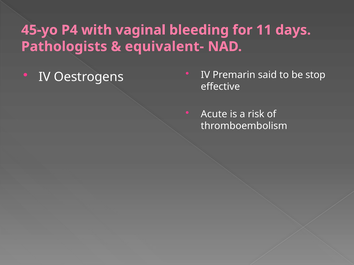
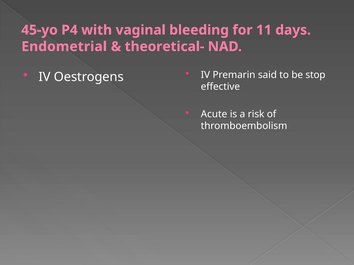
Pathologists: Pathologists -> Endometrial (64, 47)
equivalent-: equivalent- -> theoretical- (165, 47)
